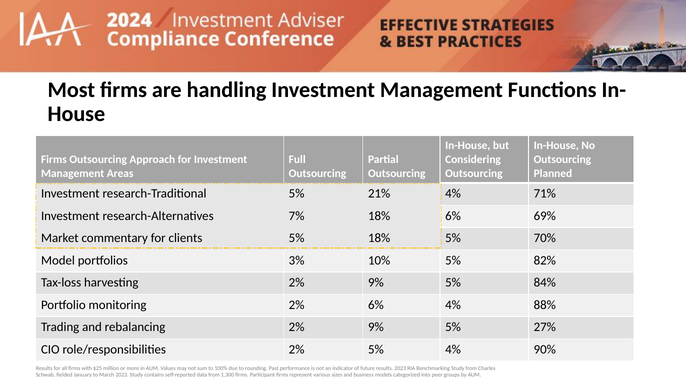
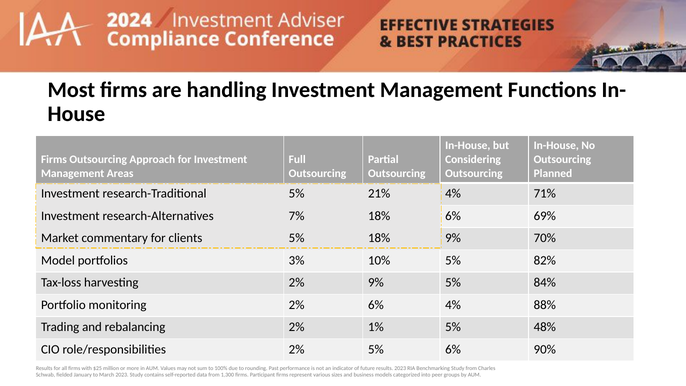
18% 5%: 5% -> 9% (453, 238)
rebalancing 2% 9%: 9% -> 1% (376, 327)
27%: 27% -> 48% (545, 327)
5% 4%: 4% -> 6% (453, 349)
